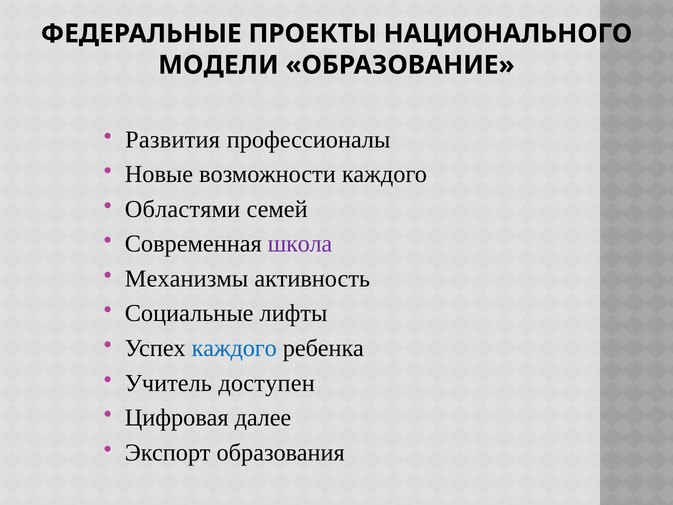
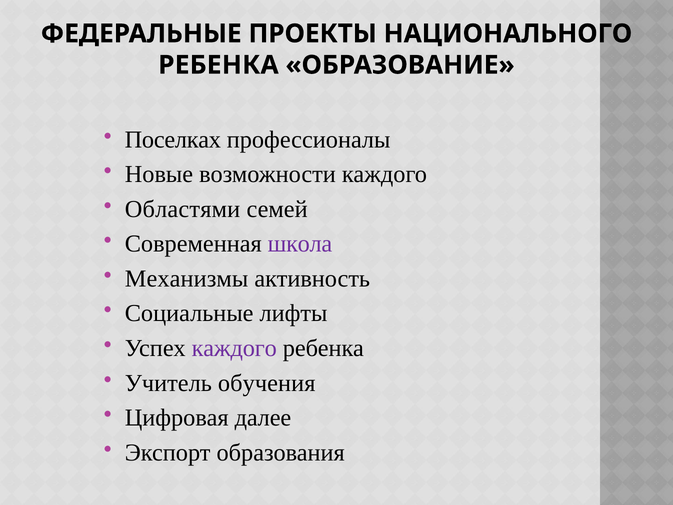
МОДЕЛИ: МОДЕЛИ -> РЕБЕНКА (218, 65)
Развития: Развития -> Поселках (173, 139)
каждого colour: blue -> purple (234, 348)
доступен: доступен -> обучения (267, 383)
